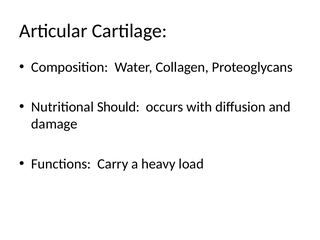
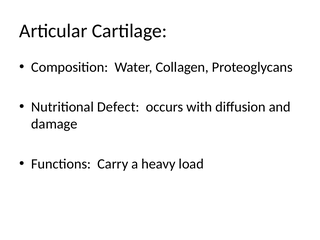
Should: Should -> Defect (118, 107)
